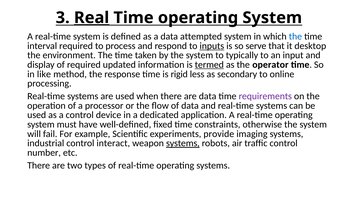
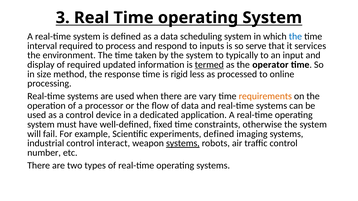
Real underline: present -> none (92, 18)
attempted: attempted -> scheduling (201, 37)
inputs underline: present -> none (212, 46)
desktop: desktop -> services (310, 46)
like: like -> size (44, 74)
secondary: secondary -> processed (237, 74)
are data: data -> vary (208, 96)
requirements colour: purple -> orange (265, 96)
experiments provide: provide -> defined (219, 134)
